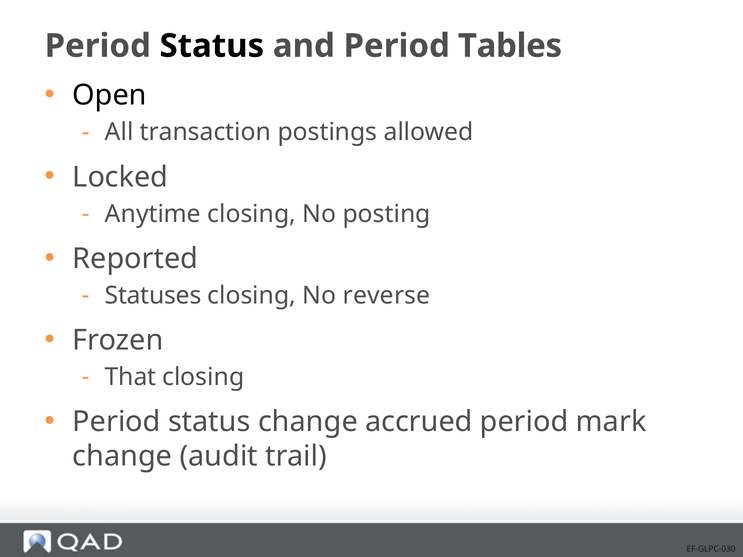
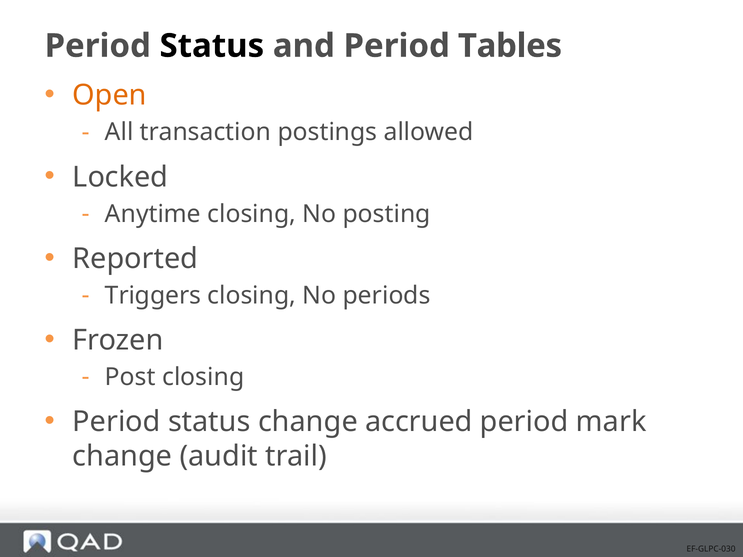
Open colour: black -> orange (110, 95)
Statuses: Statuses -> Triggers (153, 296)
reverse: reverse -> periods (387, 296)
That: That -> Post (130, 377)
